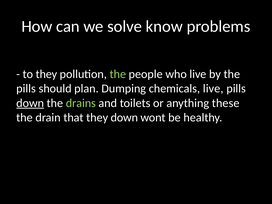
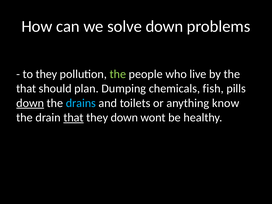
solve know: know -> down (164, 26)
pills: pills -> that (26, 89)
chemicals live: live -> fish (213, 89)
drains colour: light green -> light blue (81, 103)
these: these -> know (226, 103)
that underline: none -> present (74, 118)
